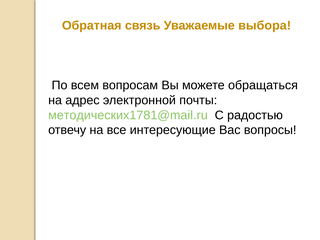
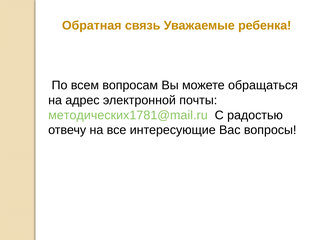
выбора: выбора -> ребенка (265, 26)
